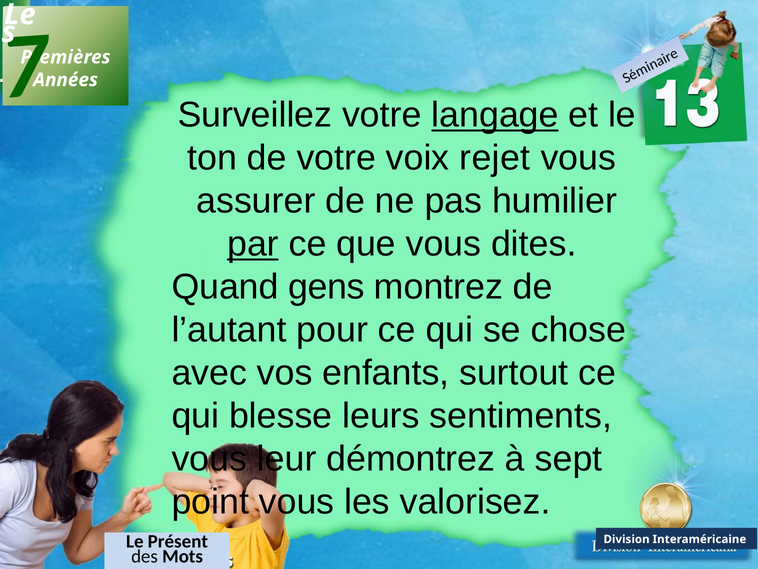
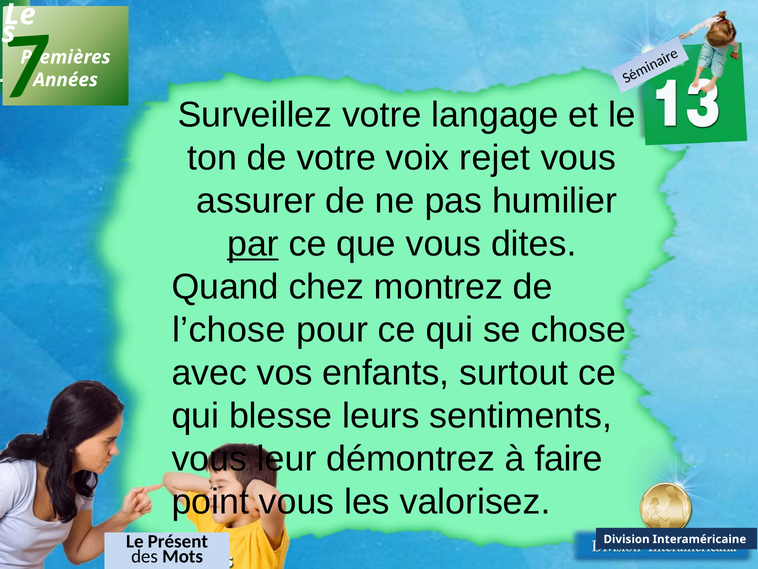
langage underline: present -> none (495, 115)
gens: gens -> chez (326, 287)
l’autant: l’autant -> l’chose (229, 330)
sept: sept -> faire (569, 458)
